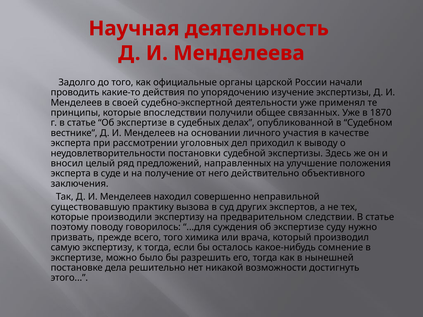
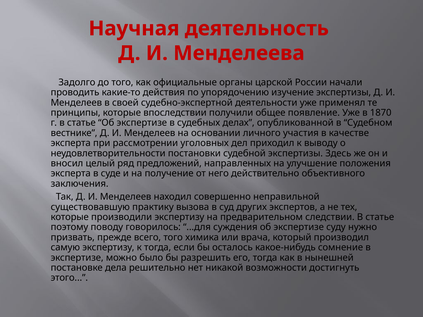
связанных: связанных -> появление (314, 113)
